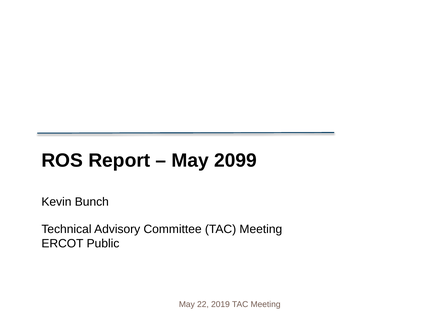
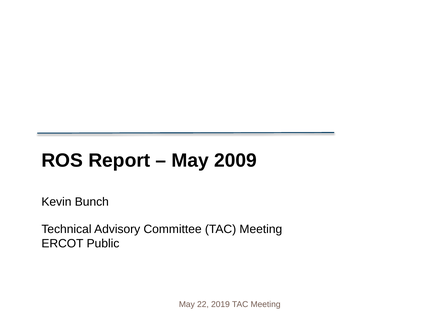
2099: 2099 -> 2009 (236, 161)
